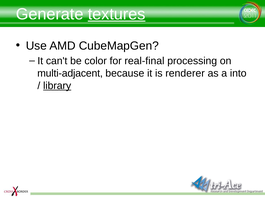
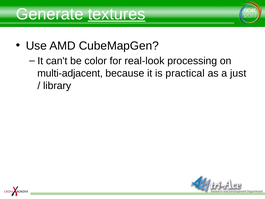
real-final: real-final -> real-look (144, 61)
renderer: renderer -> practical (185, 73)
into: into -> just (238, 73)
library underline: present -> none (57, 86)
